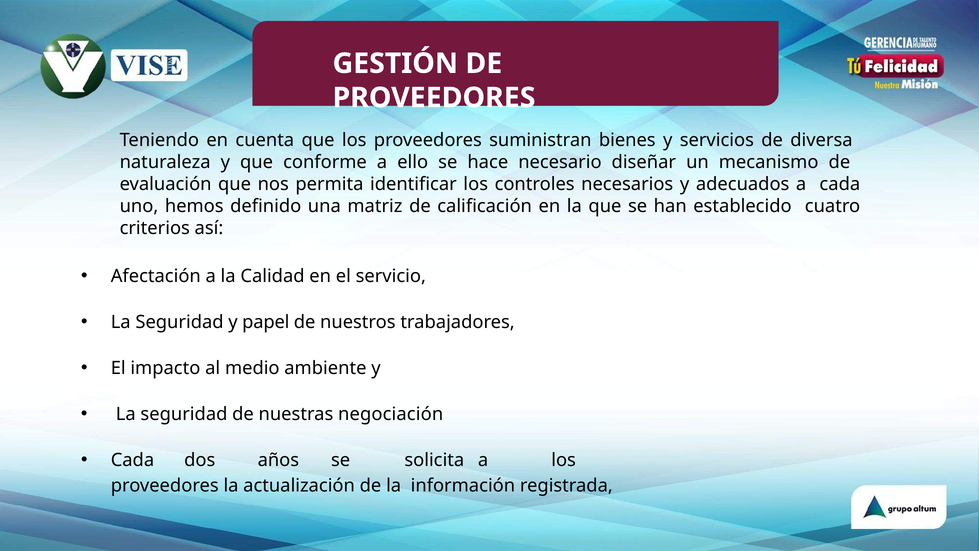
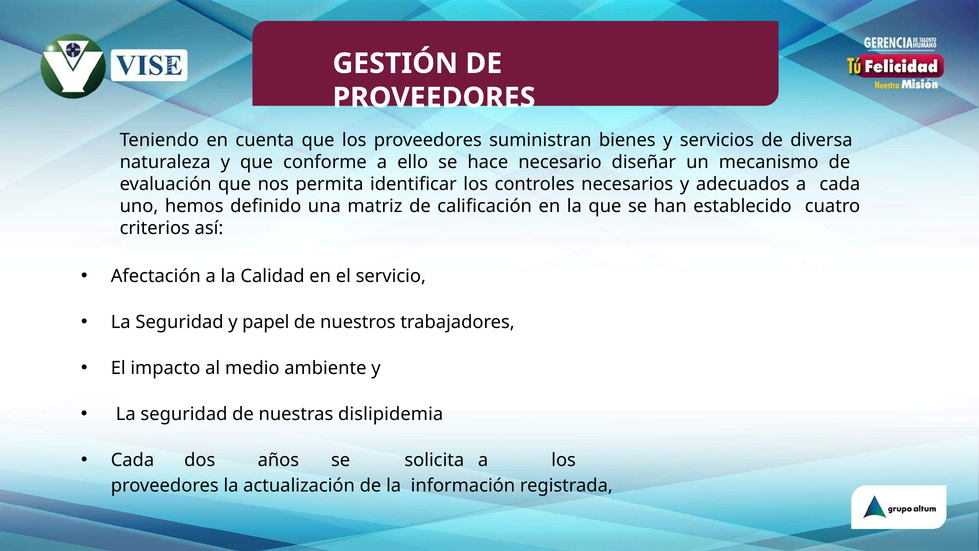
negociación: negociación -> dislipidemia (391, 414)
